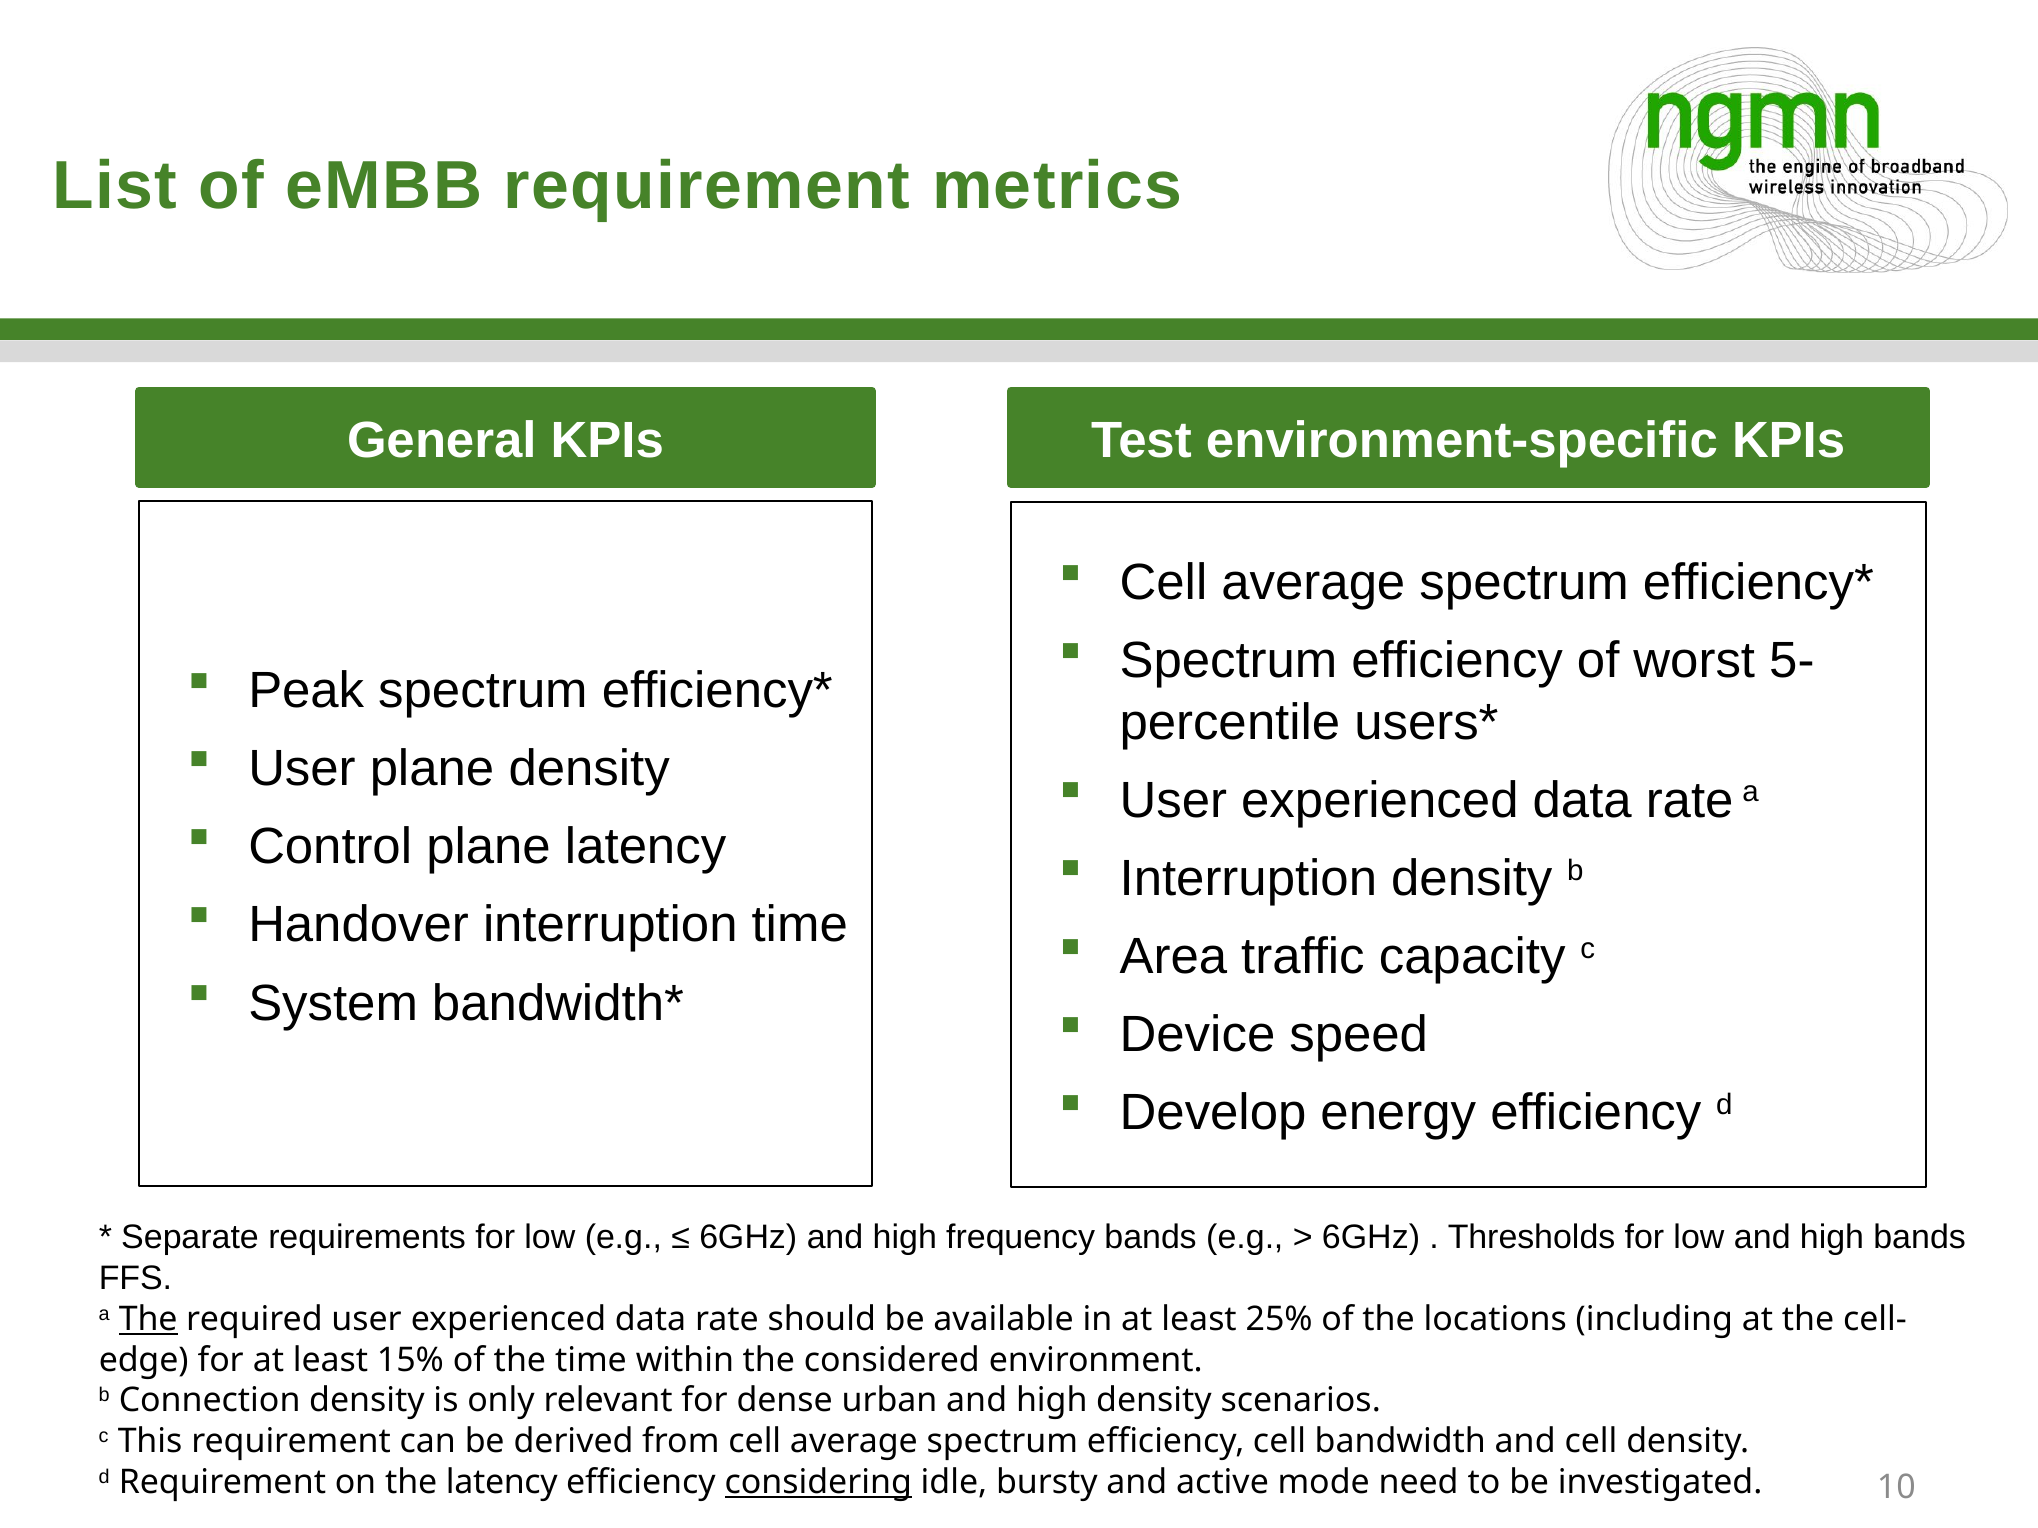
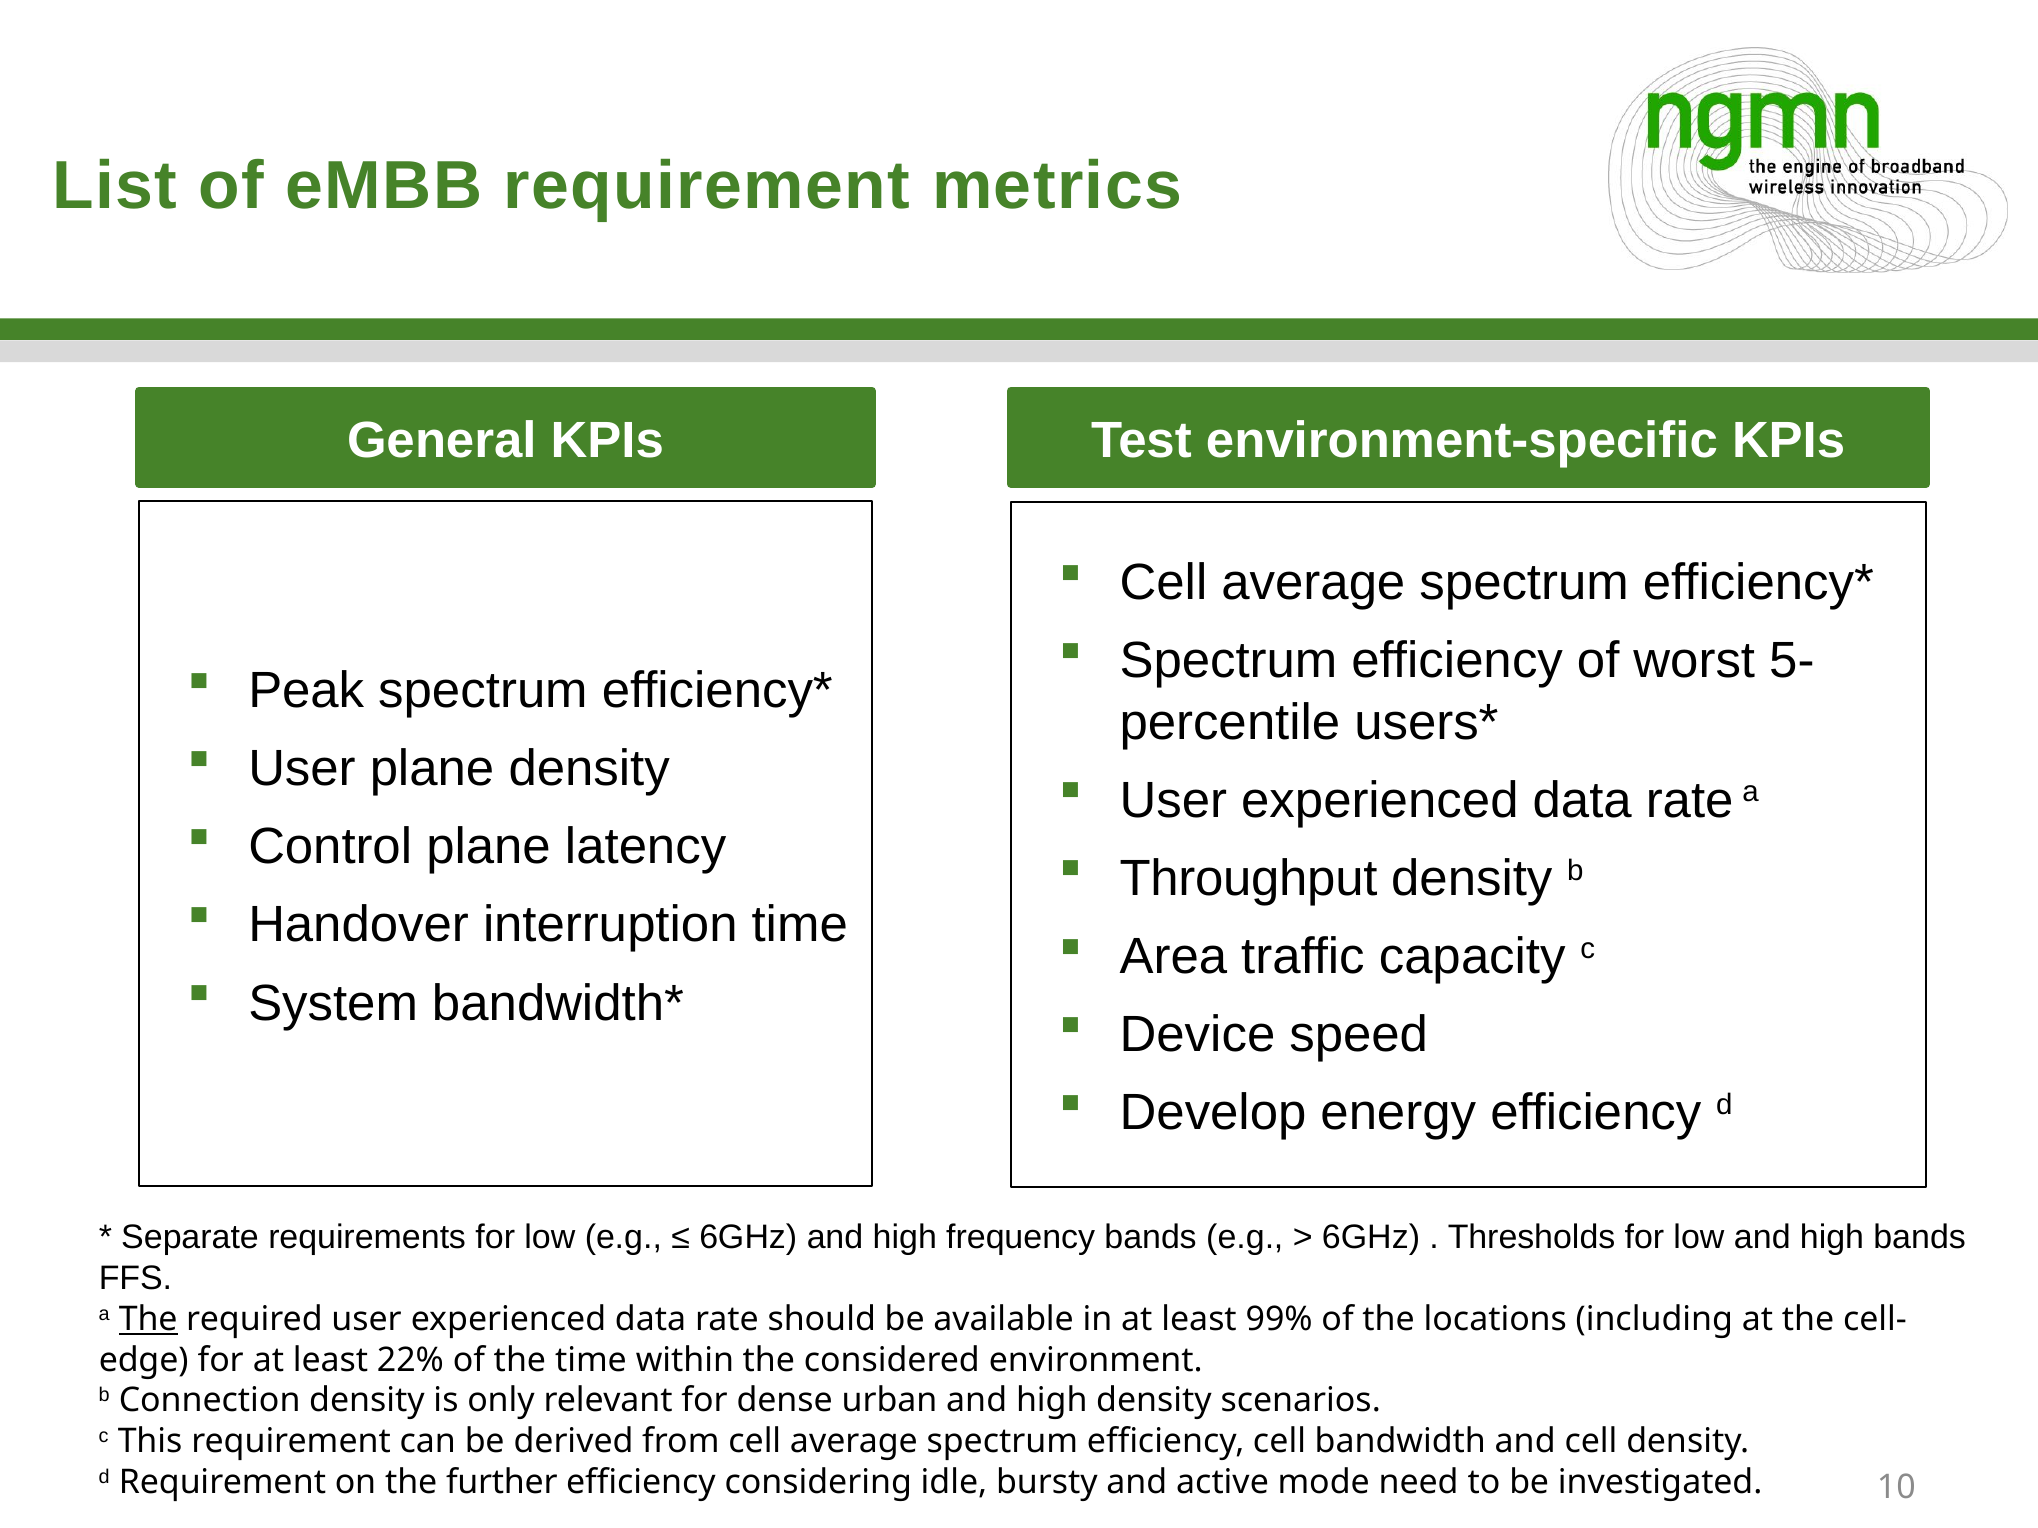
Interruption: Interruption -> Throughput (1249, 879)
25%: 25% -> 99% (1279, 1320)
15%: 15% -> 22% (410, 1360)
the latency: latency -> further (502, 1483)
considering underline: present -> none (818, 1483)
